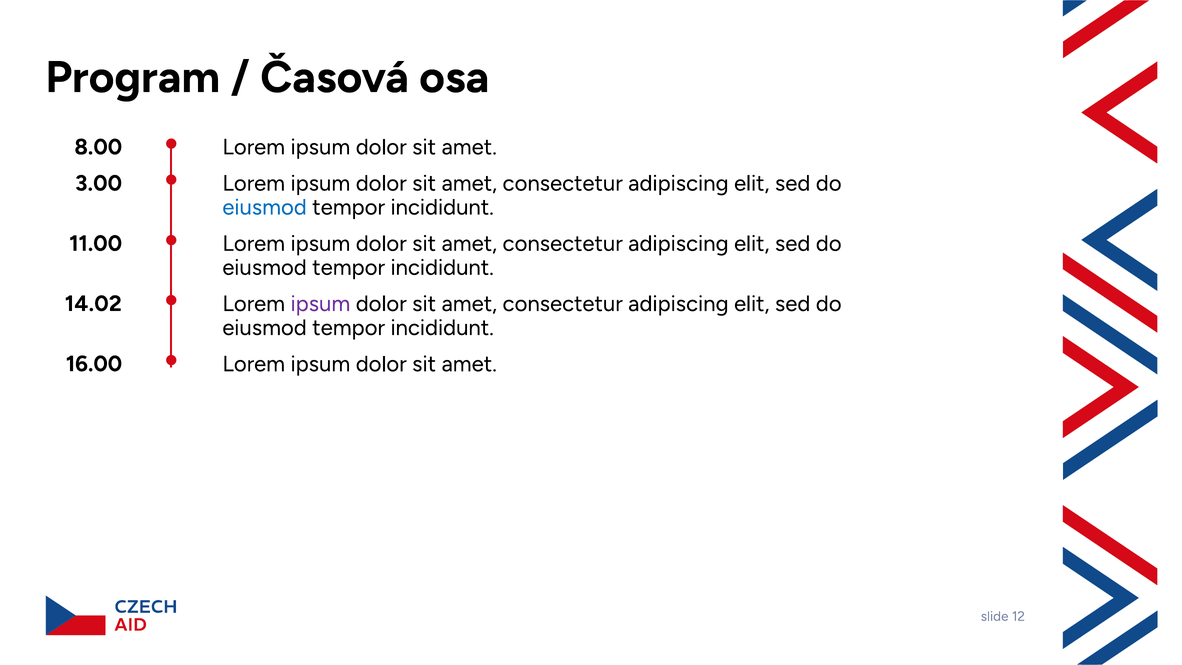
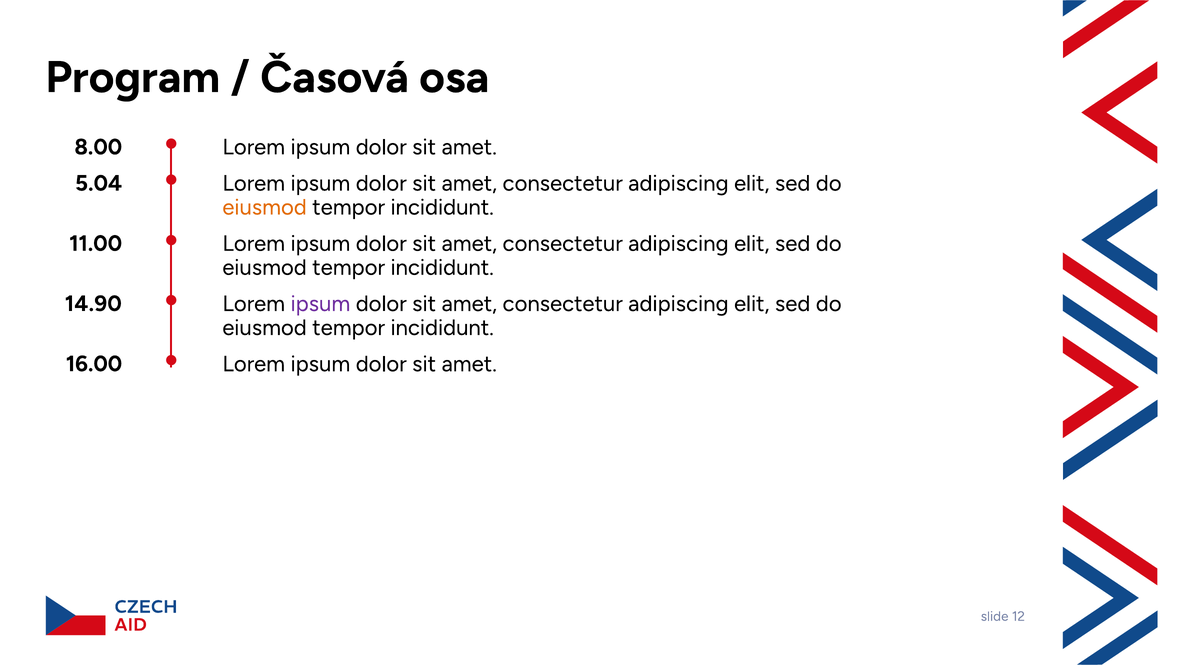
3.00: 3.00 -> 5.04 (99, 183)
eiusmod colour: blue -> orange (265, 207)
14.02: 14.02 -> 14.90 (93, 304)
